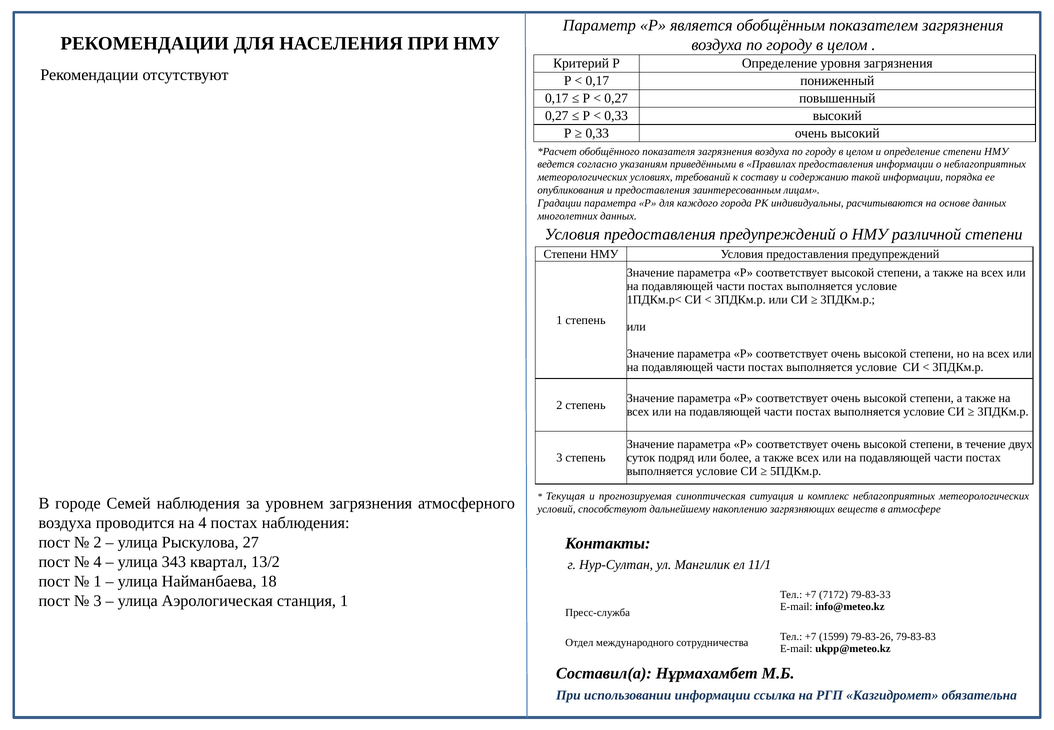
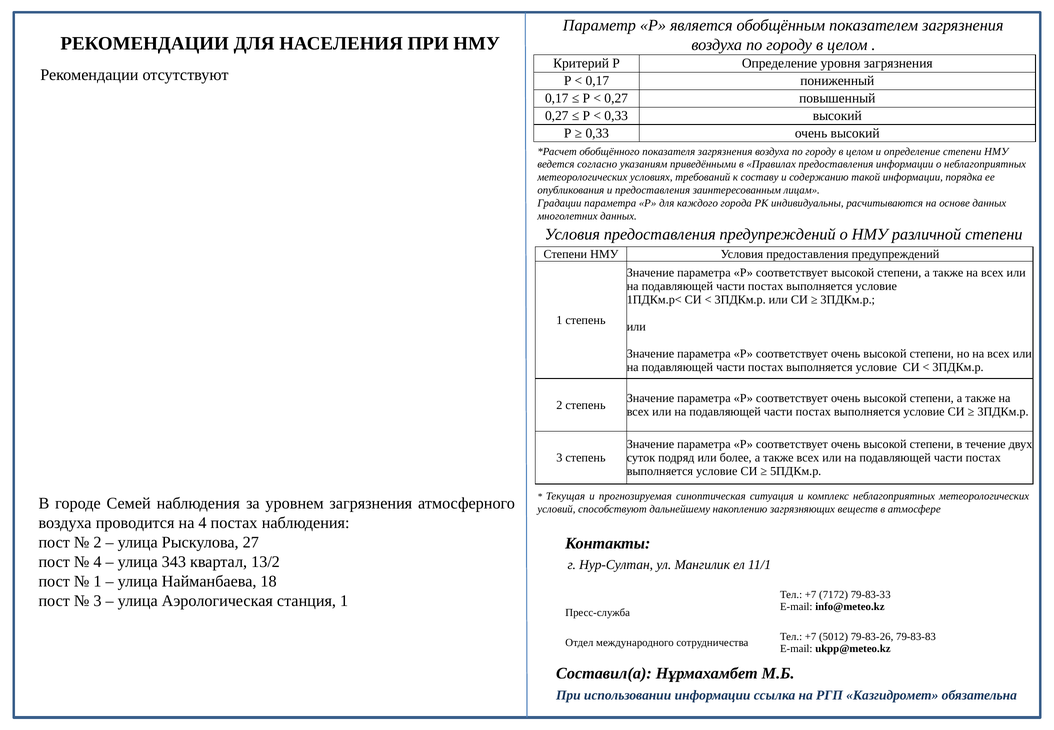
1599: 1599 -> 5012 (834, 636)
